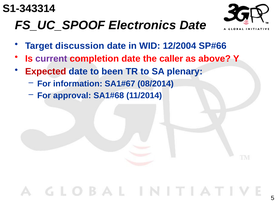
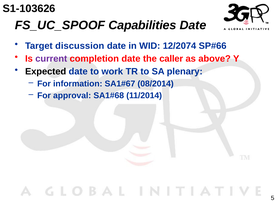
S1-343314: S1-343314 -> S1-103626 (29, 9)
Electronics: Electronics -> Capabilities (142, 25)
12/2004: 12/2004 -> 12/2074 (179, 46)
Expected colour: red -> black (46, 72)
been: been -> work (112, 72)
